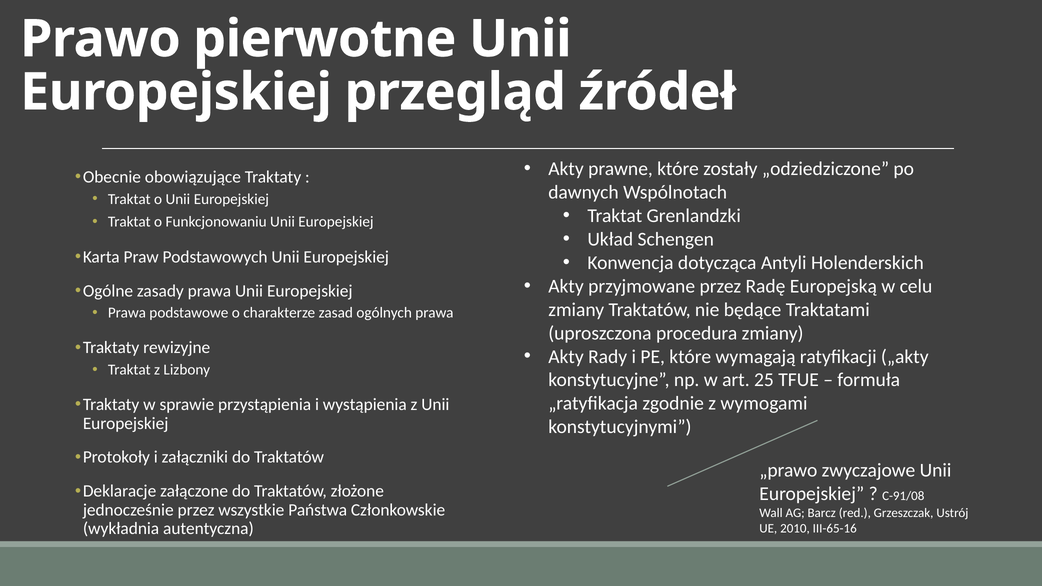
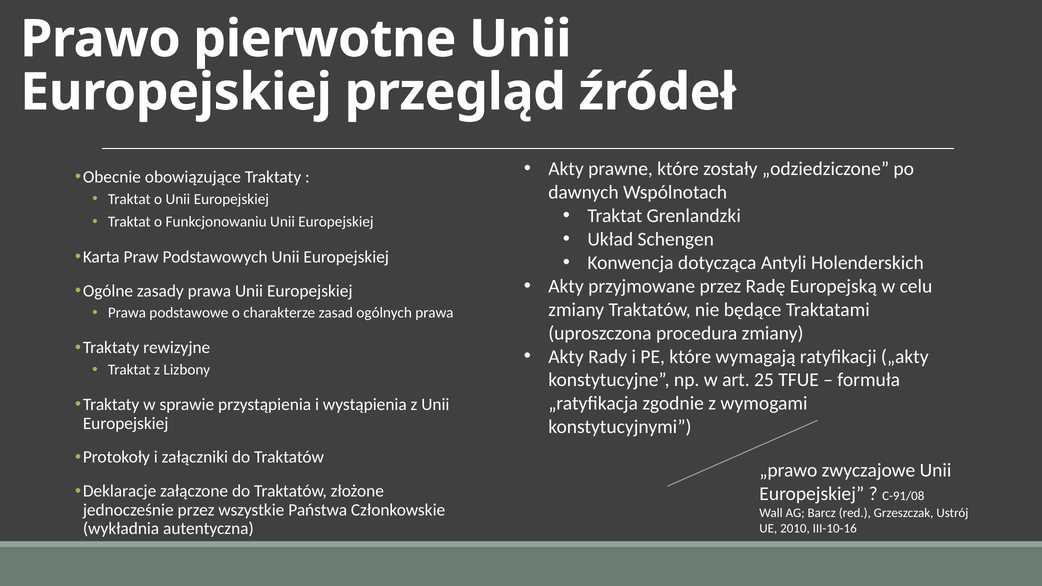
III-65-16: III-65-16 -> III-10-16 (835, 528)
